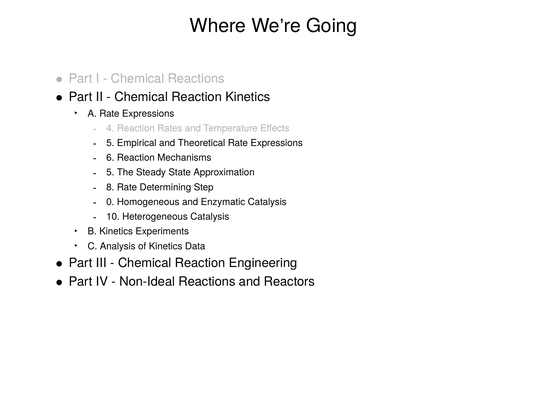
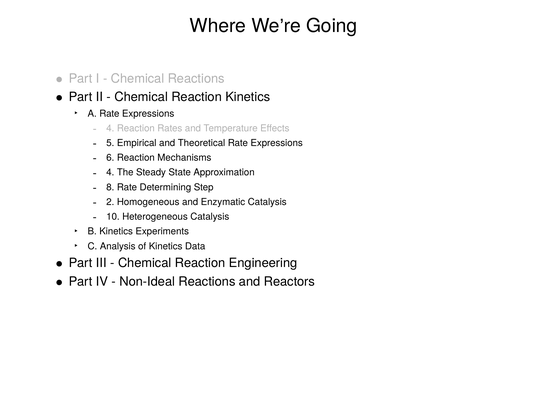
5: 5 -> 4 (110, 173)
0: 0 -> 2 (110, 202)
